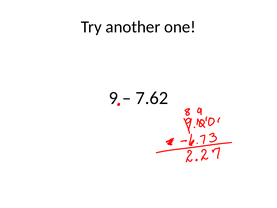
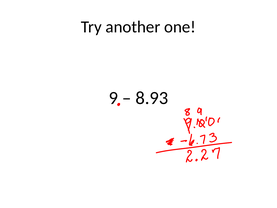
7.62: 7.62 -> 8.93 (152, 98)
